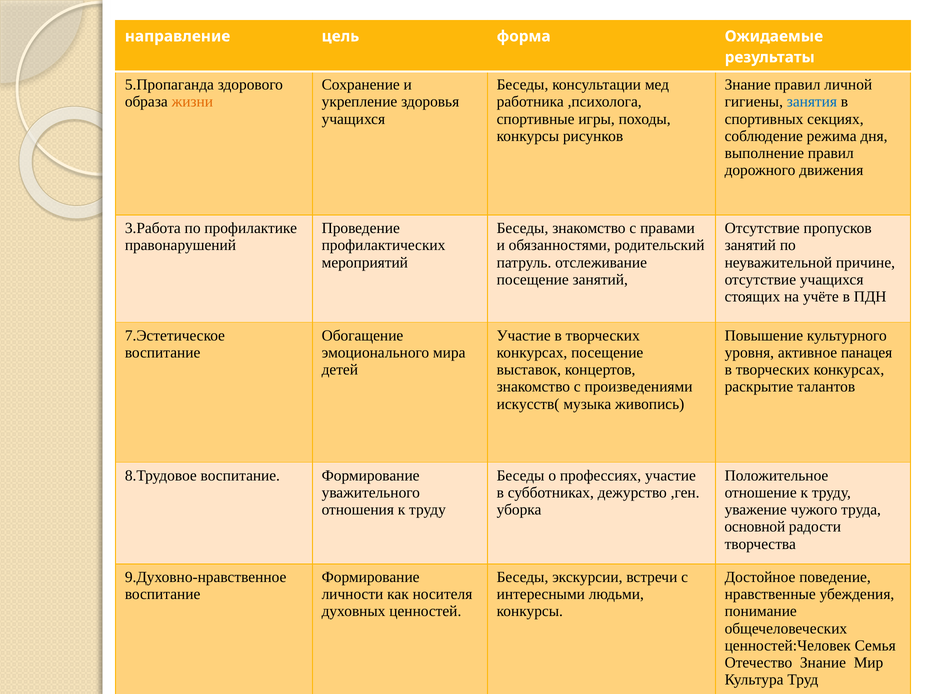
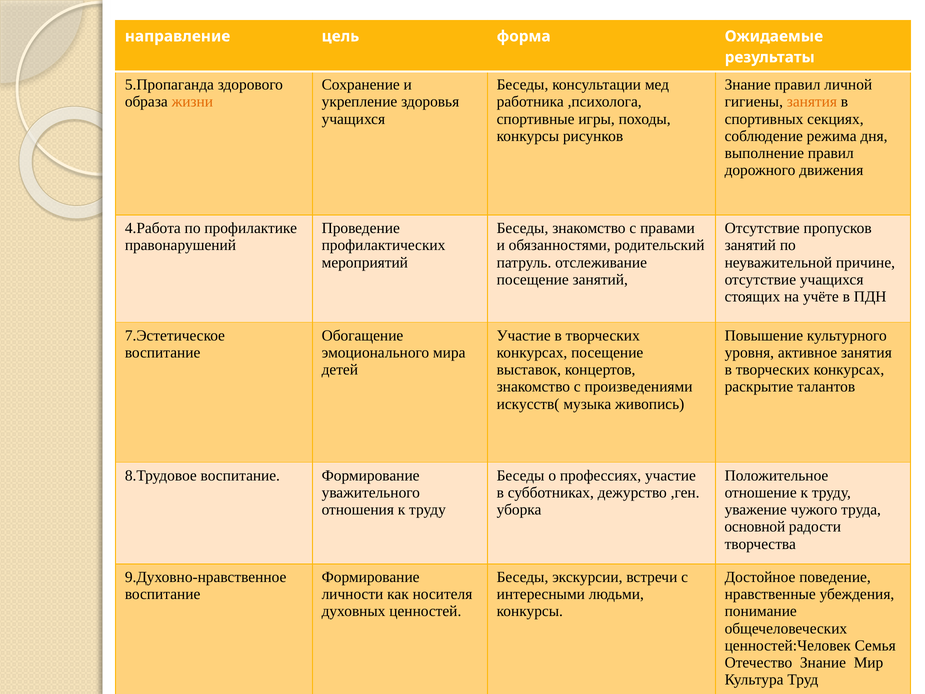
занятия colour: blue -> orange (812, 102)
3.Работа: 3.Работа -> 4.Работа (153, 228)
активное панацея: панацея -> занятия (866, 352)
